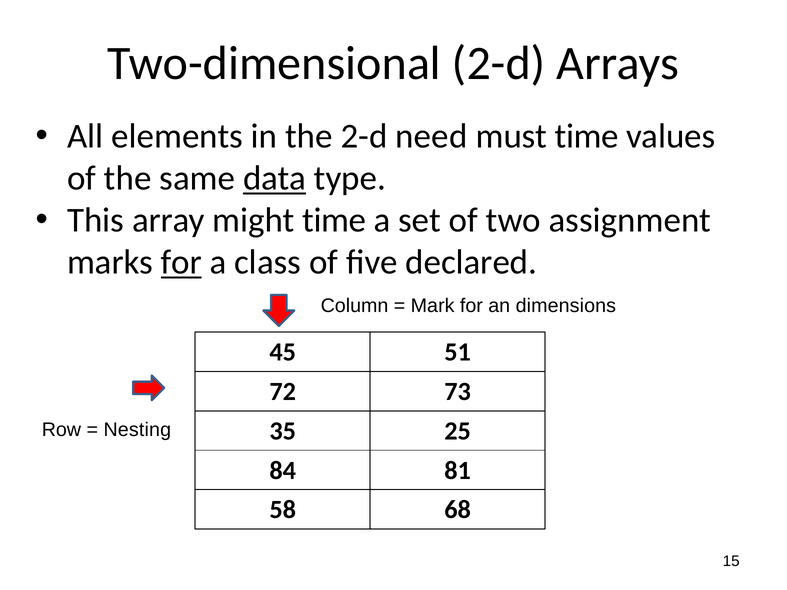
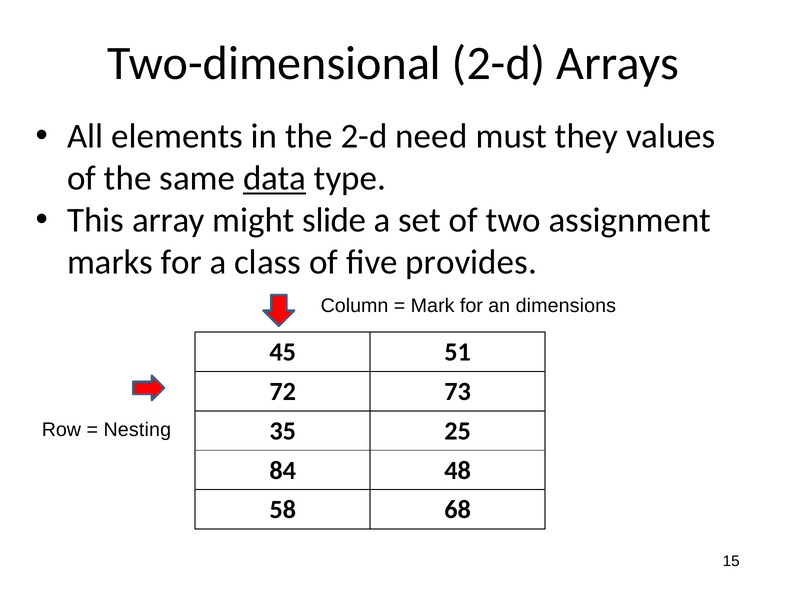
must time: time -> they (586, 136)
might time: time -> slide (334, 220)
for underline: present -> none (181, 262)
declared: declared -> provides (471, 262)
81: 81 -> 48 (458, 471)
